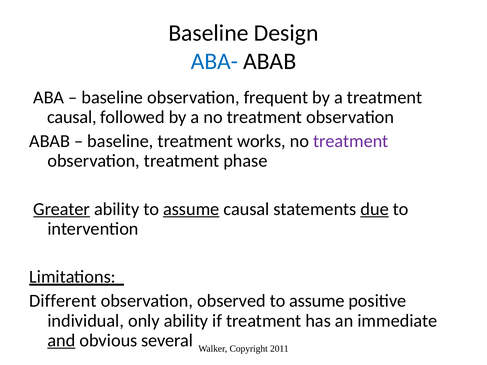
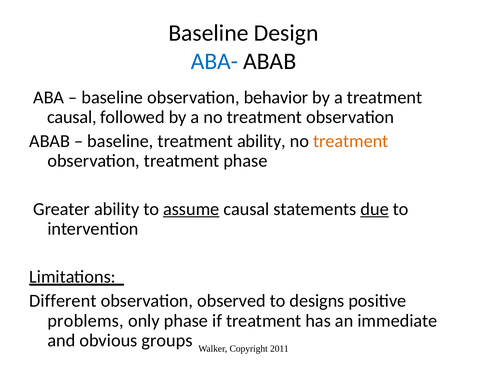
frequent: frequent -> behavior (276, 97)
treatment works: works -> ability (261, 141)
treatment colour: purple -> orange (351, 141)
Greater underline: present -> none (62, 209)
assume: assume -> designs (317, 301)
individual: individual -> problems (86, 321)
only ability: ability -> phase (186, 321)
and underline: present -> none (61, 341)
several: several -> groups (167, 341)
